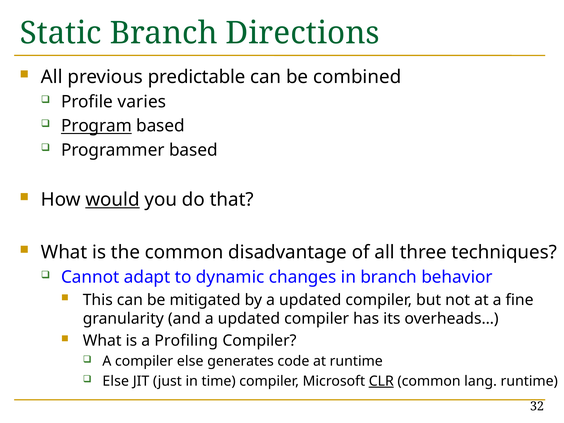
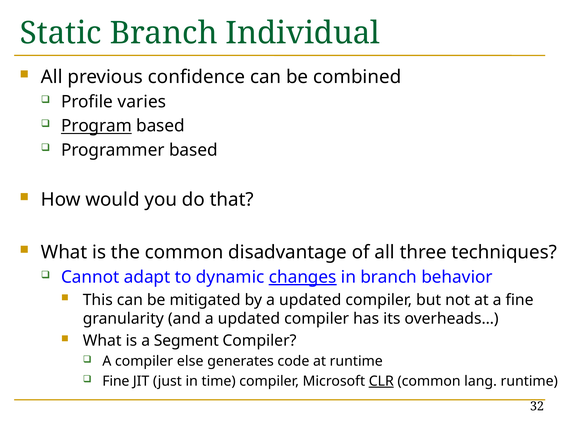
Directions: Directions -> Individual (303, 33)
predictable: predictable -> confidence (197, 77)
would underline: present -> none (113, 200)
changes underline: none -> present (303, 277)
Profiling: Profiling -> Segment (186, 341)
Else: Else -> Fine (116, 381)
